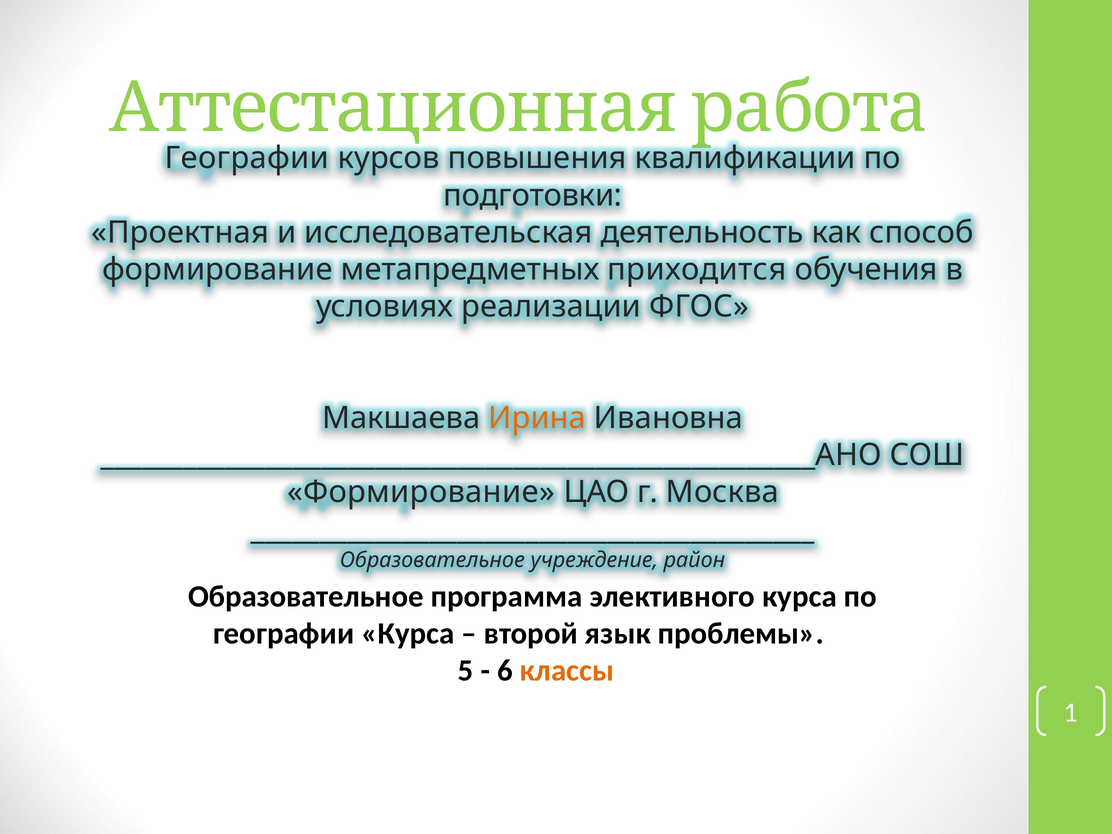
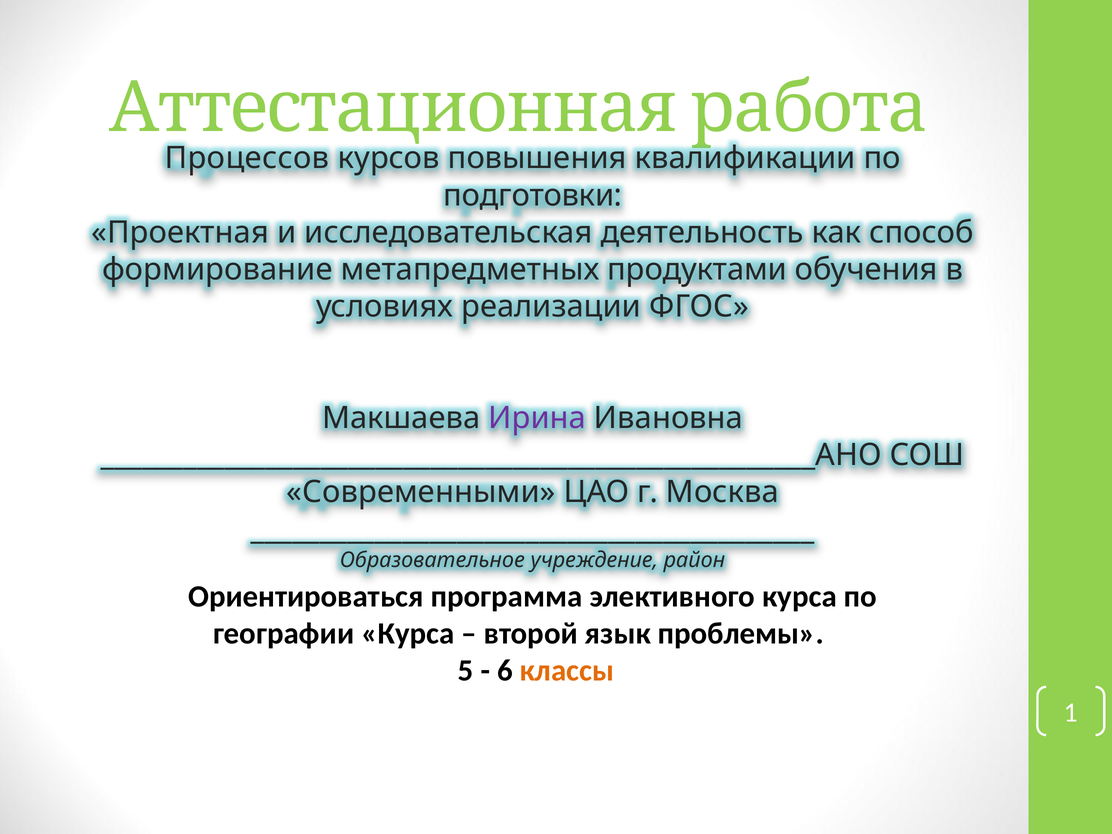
Географии: Географии -> Процессов (247, 158)
приходится: приходится -> продуктами (697, 270)
Ирина colour: orange -> purple (537, 418)
Формирование: Формирование -> Современными (421, 492)
Образовательное: Образовательное -> Ориентироваться (306, 597)
